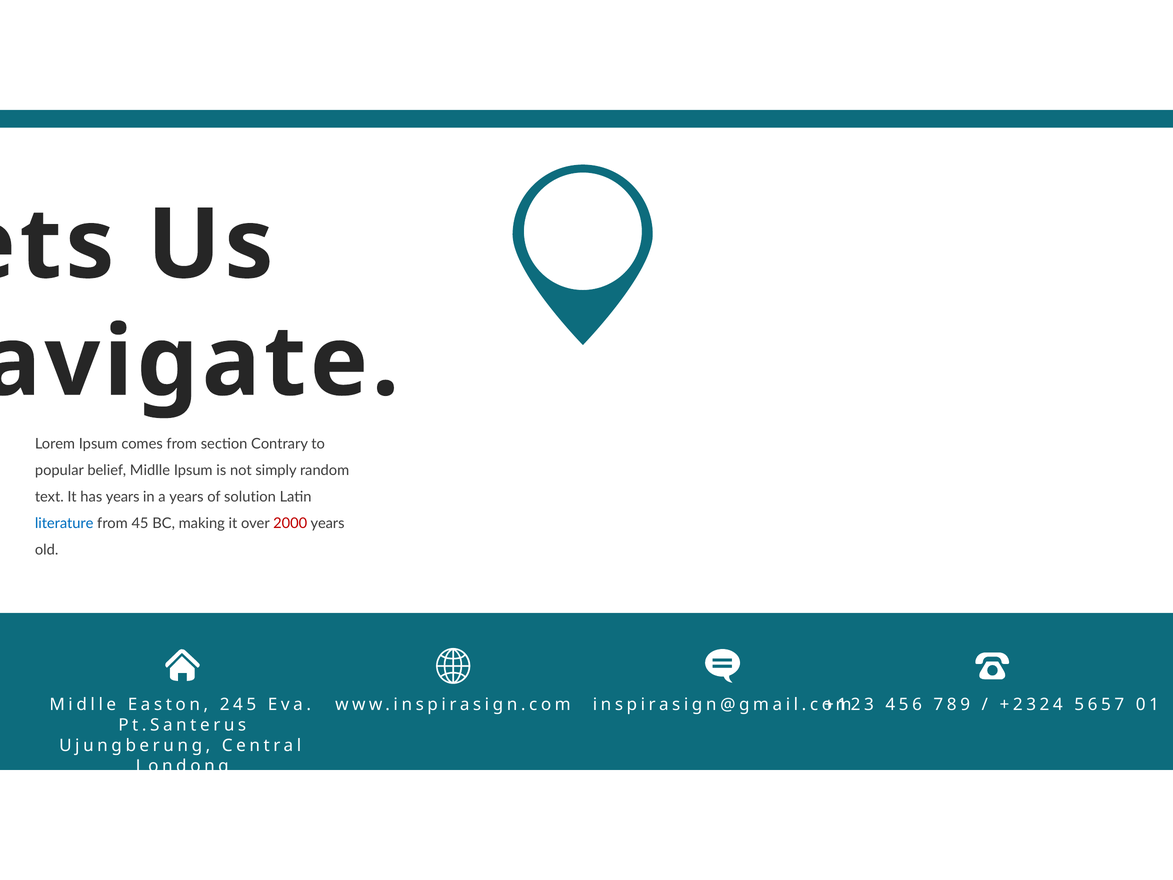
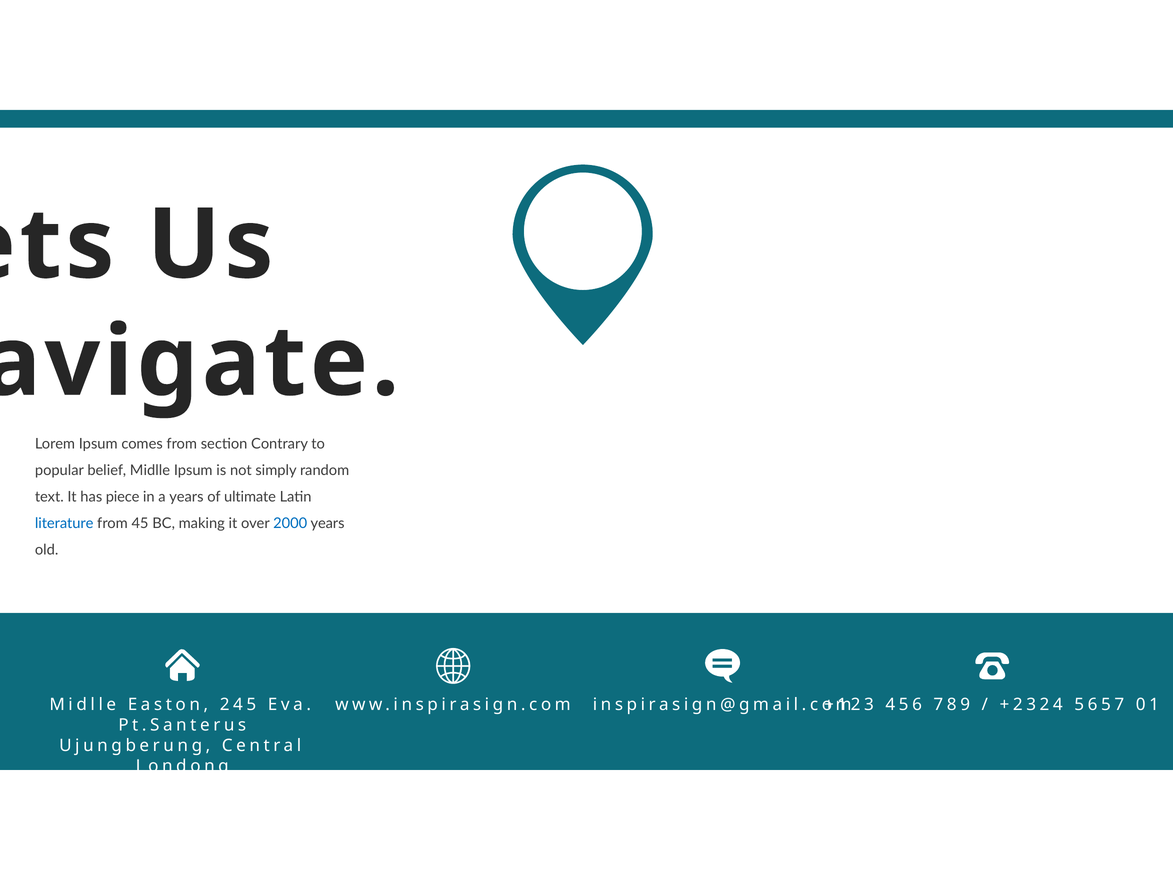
has years: years -> piece (123, 497)
solution: solution -> ultimate (250, 497)
2000 colour: red -> blue (290, 523)
